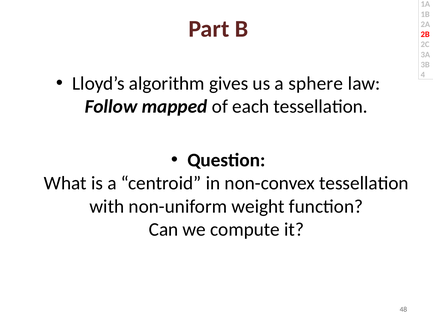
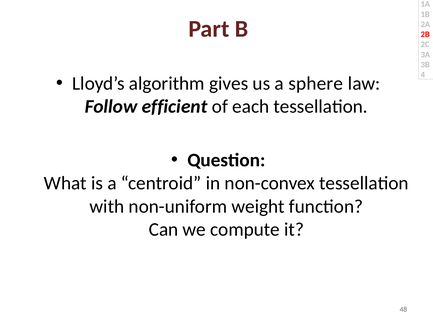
mapped: mapped -> efficient (175, 107)
